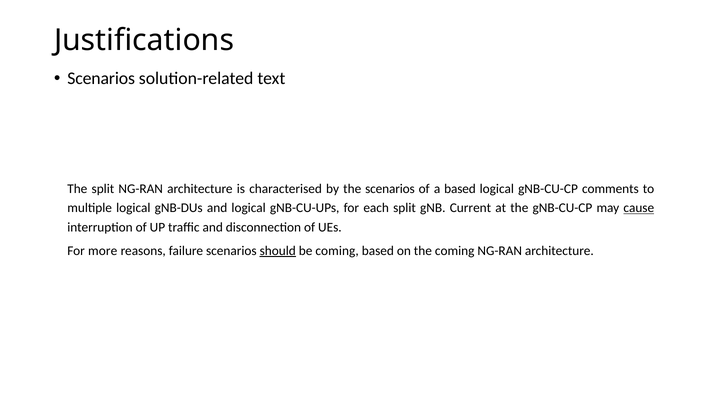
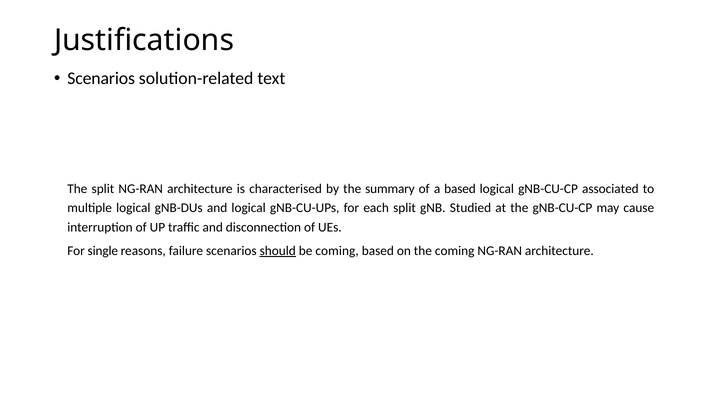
the scenarios: scenarios -> summary (390, 189)
comments: comments -> associated (610, 189)
Current: Current -> Studied (470, 208)
cause underline: present -> none (639, 208)
more: more -> single (103, 251)
